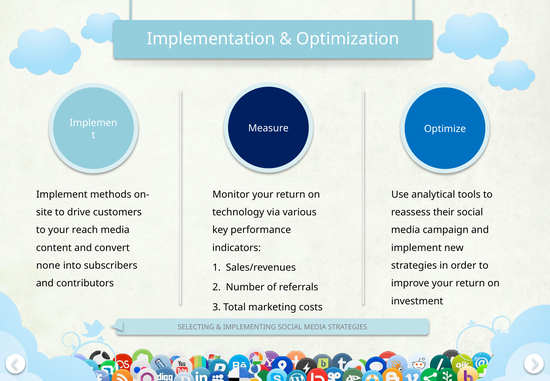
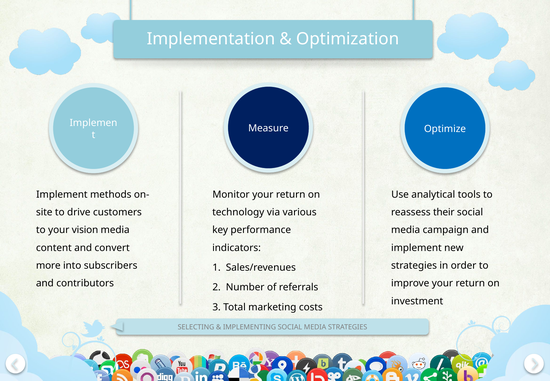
reach: reach -> vision (85, 230)
none: none -> more (48, 265)
